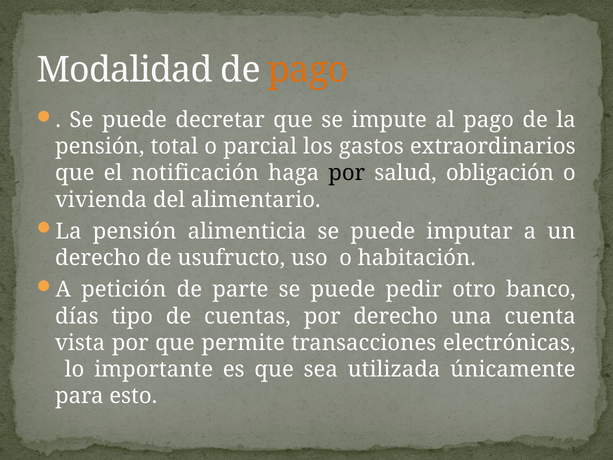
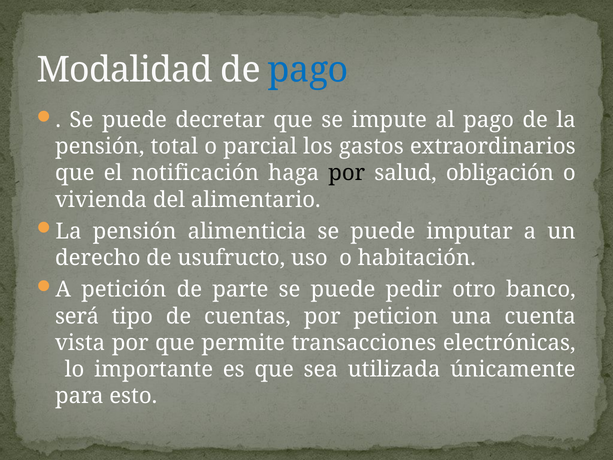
pago colour: orange -> blue (308, 70)
días: días -> será (77, 316)
por derecho: derecho -> peticion (396, 316)
